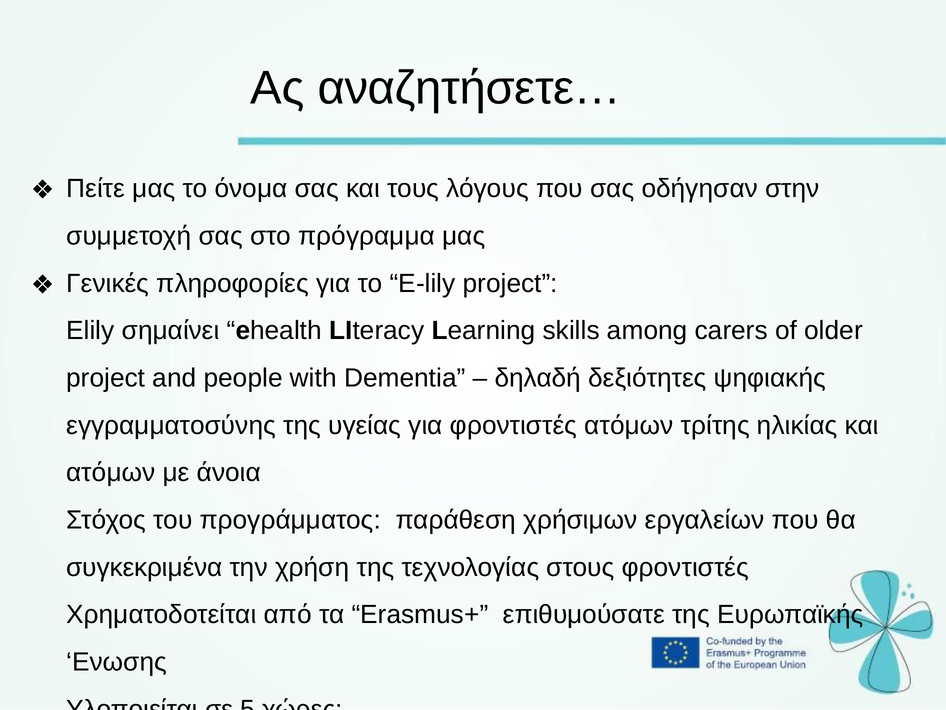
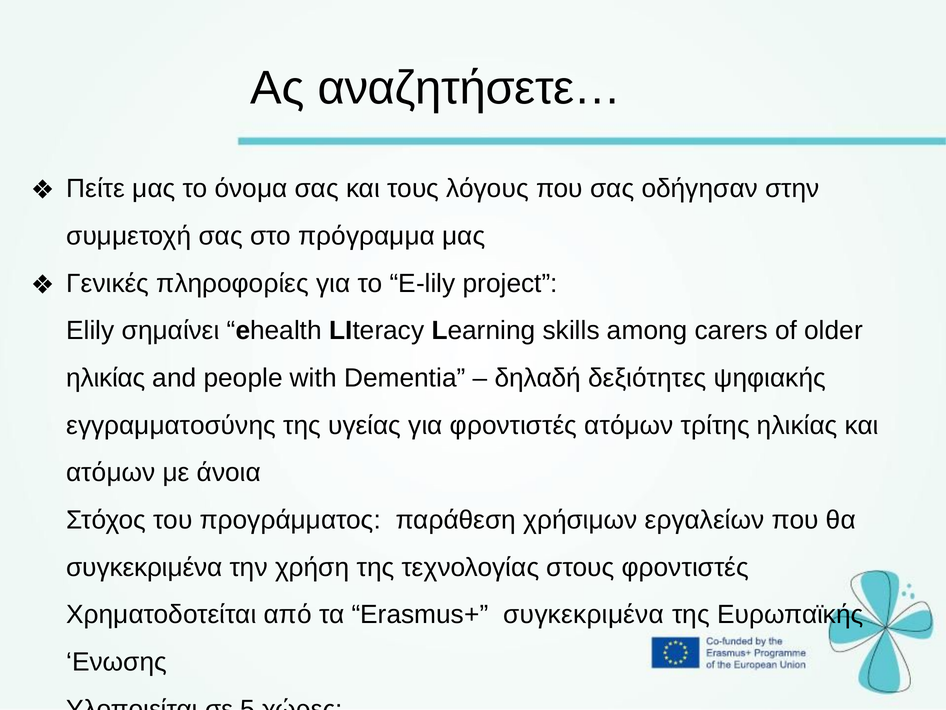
project: project -> ηλικίας (106, 378)
Erasmus+ επιθυμούσατε: επιθυμούσατε -> συγκεκριμένα (584, 614)
